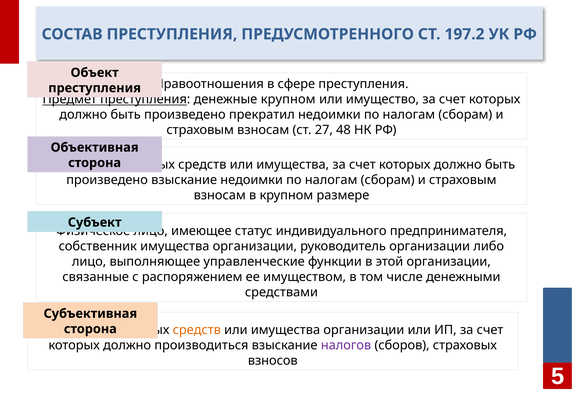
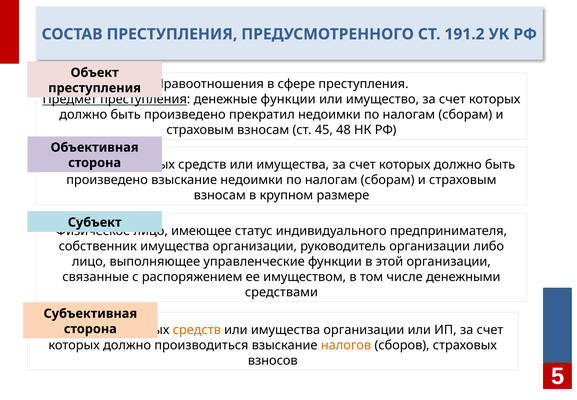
197.2: 197.2 -> 191.2 (465, 34)
денежные крупном: крупном -> функции (288, 99)
27: 27 -> 45 (324, 130)
налогов colour: purple -> orange (346, 345)
